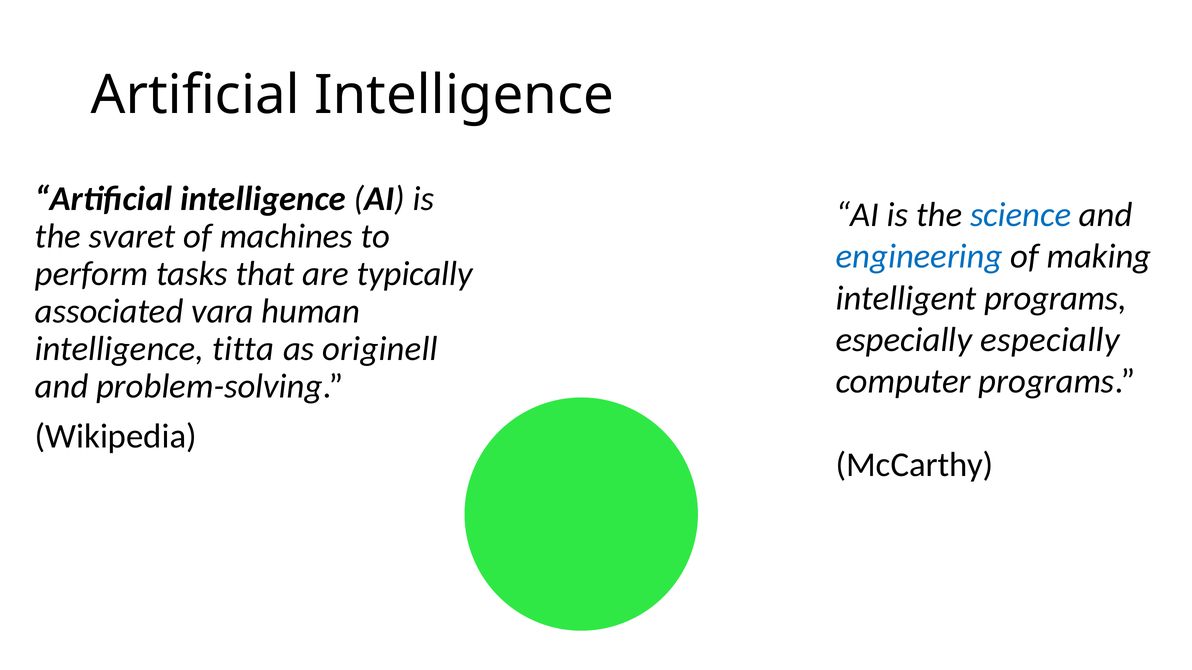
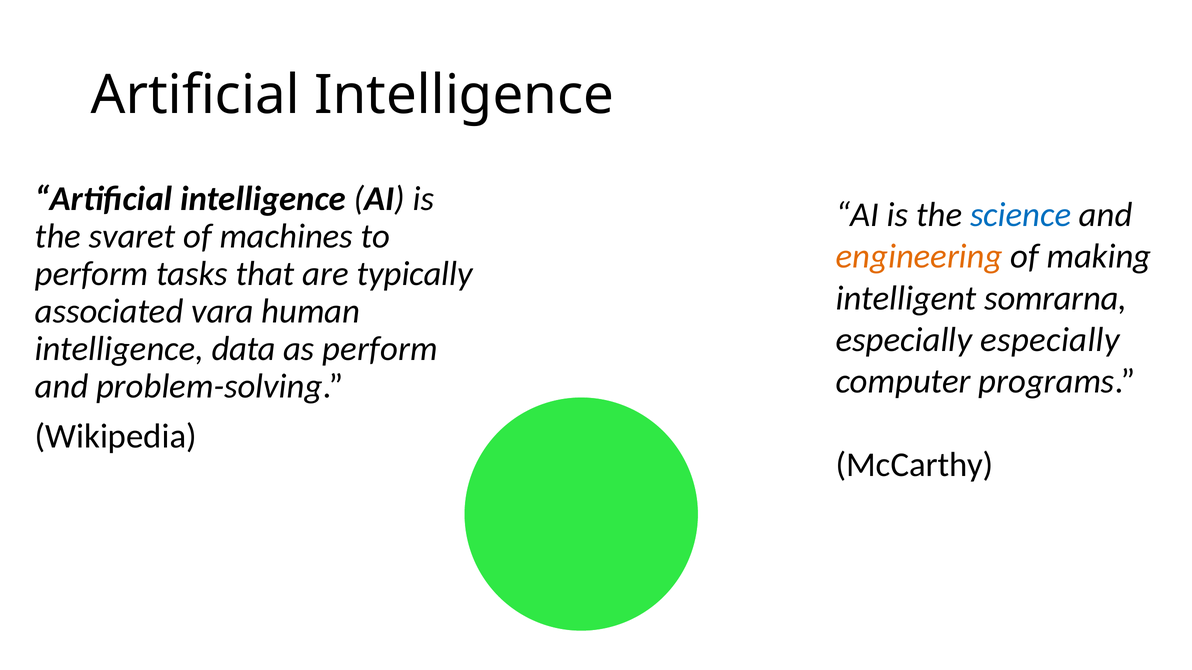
engineering colour: blue -> orange (919, 257)
intelligent programs: programs -> somrarna (1056, 298)
titta: titta -> data (244, 349)
as originell: originell -> perform (380, 349)
